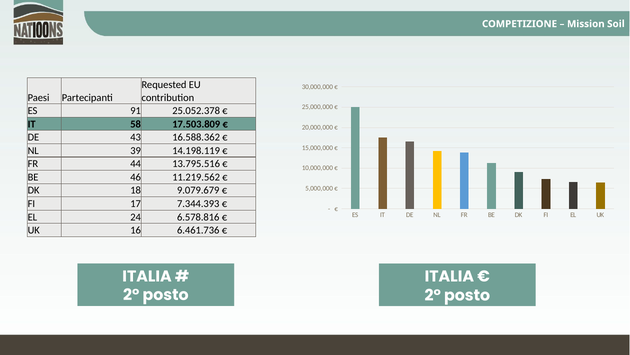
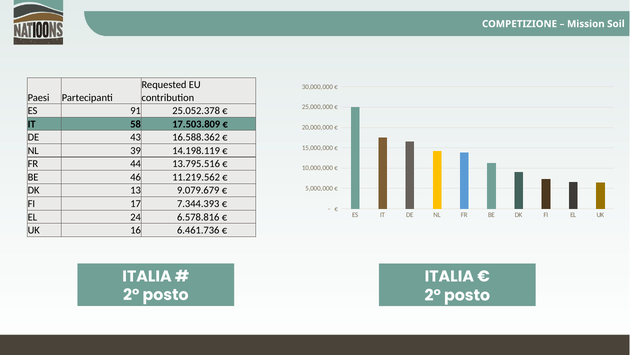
18: 18 -> 13 (136, 190)
